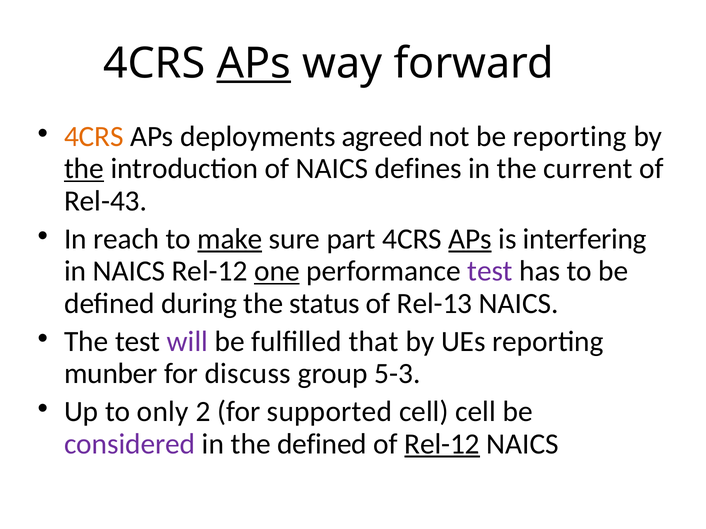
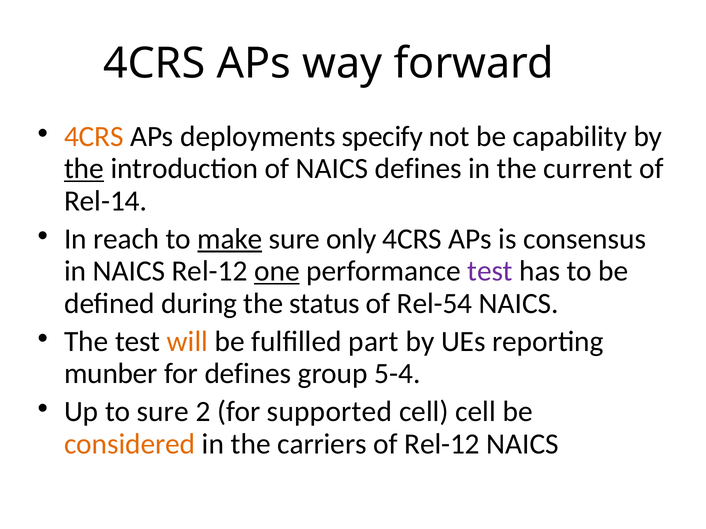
APs underline: present -> none (254, 63)
agreed: agreed -> specify (382, 136)
be reporting: reporting -> capability (570, 136)
Rel-43: Rel-43 -> Rel-14 (106, 201)
part: part -> only (351, 239)
APs underline: present -> none (470, 239)
interfering: interfering -> consensus (585, 239)
Rel-13: Rel-13 -> Rel-54 (435, 304)
will colour: purple -> orange (187, 342)
that: that -> part (374, 342)
for discuss: discuss -> defines (248, 374)
5-3: 5-3 -> 5-4 (397, 374)
to only: only -> sure (163, 412)
considered colour: purple -> orange (130, 444)
the defined: defined -> carriers (322, 444)
Rel-12 underline: present -> none (442, 444)
